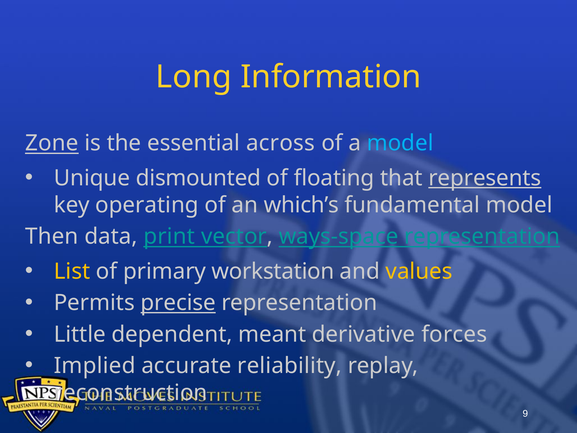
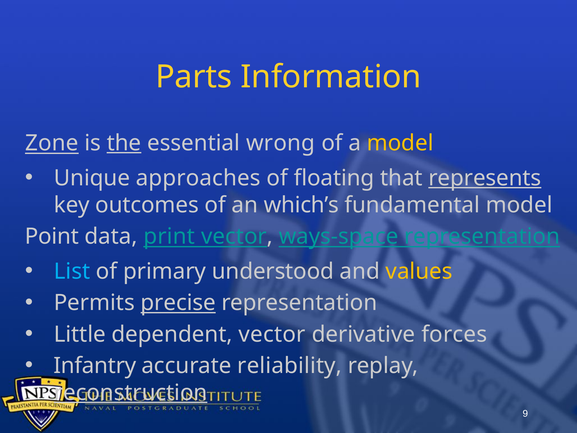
Long: Long -> Parts (194, 77)
the underline: none -> present (124, 143)
across: across -> wrong (281, 143)
model colour: light blue -> yellow (400, 143)
dismounted: dismounted -> approaches (198, 178)
operating: operating -> outcomes (147, 205)
Then: Then -> Point (52, 236)
List colour: yellow -> light blue (72, 271)
workstation: workstation -> understood (273, 271)
dependent meant: meant -> vector (272, 334)
Implied: Implied -> Infantry (95, 366)
reconstruction underline: none -> present (131, 393)
